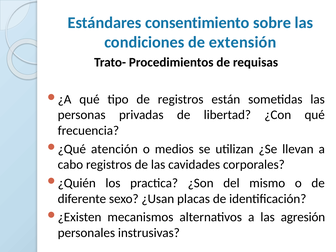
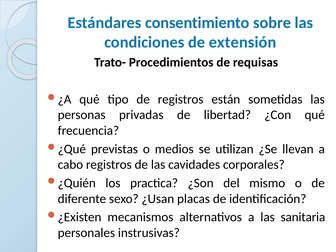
atención: atención -> previstas (114, 149)
agresión: agresión -> sanitaria (303, 217)
